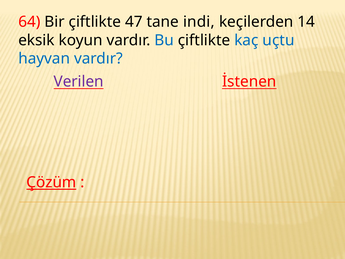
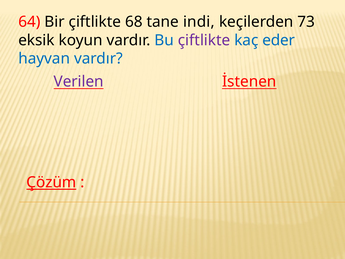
47: 47 -> 68 (134, 22)
14: 14 -> 73 (306, 22)
çiftlikte colour: black -> purple (204, 40)
uçtu: uçtu -> eder (279, 40)
